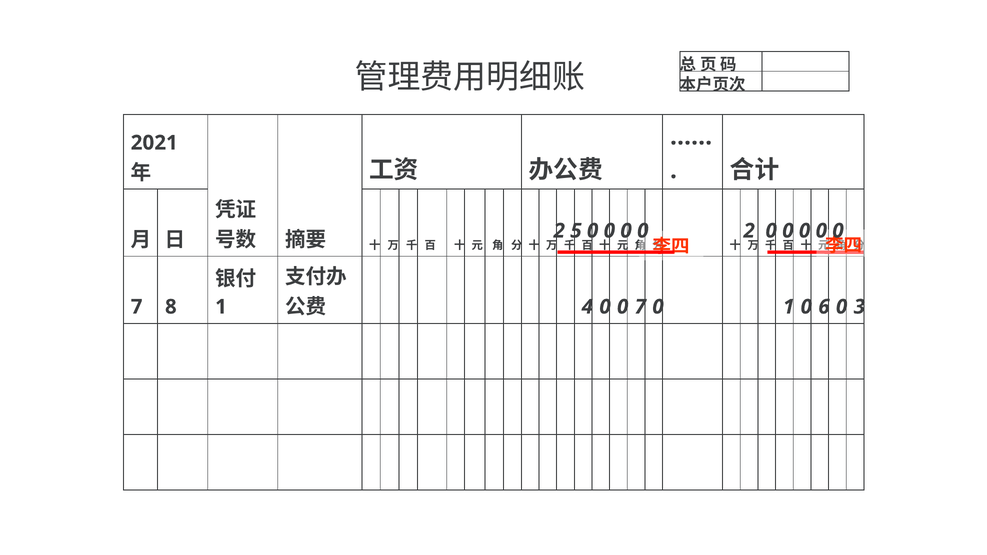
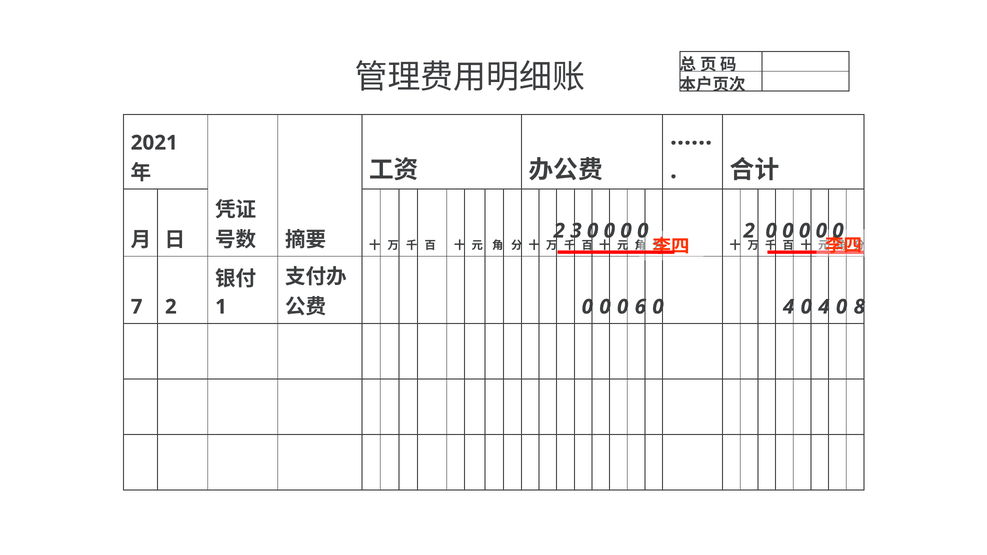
5: 5 -> 3 (576, 231)
4: 4 -> 0 (587, 307)
0 7: 7 -> 6 (640, 307)
1: 1 -> 4 (789, 307)
6: 6 -> 4 (824, 307)
3: 3 -> 8 (859, 307)
7 8: 8 -> 2 (171, 307)
